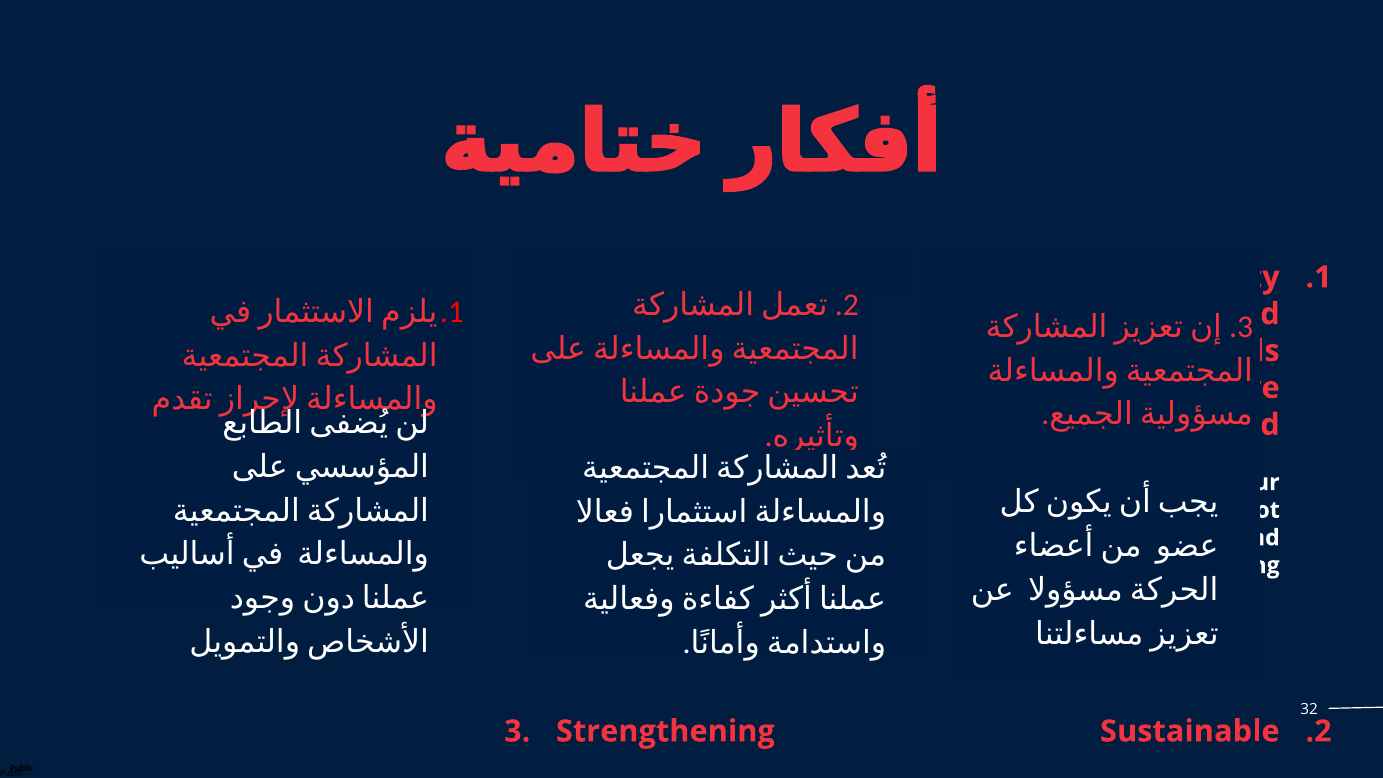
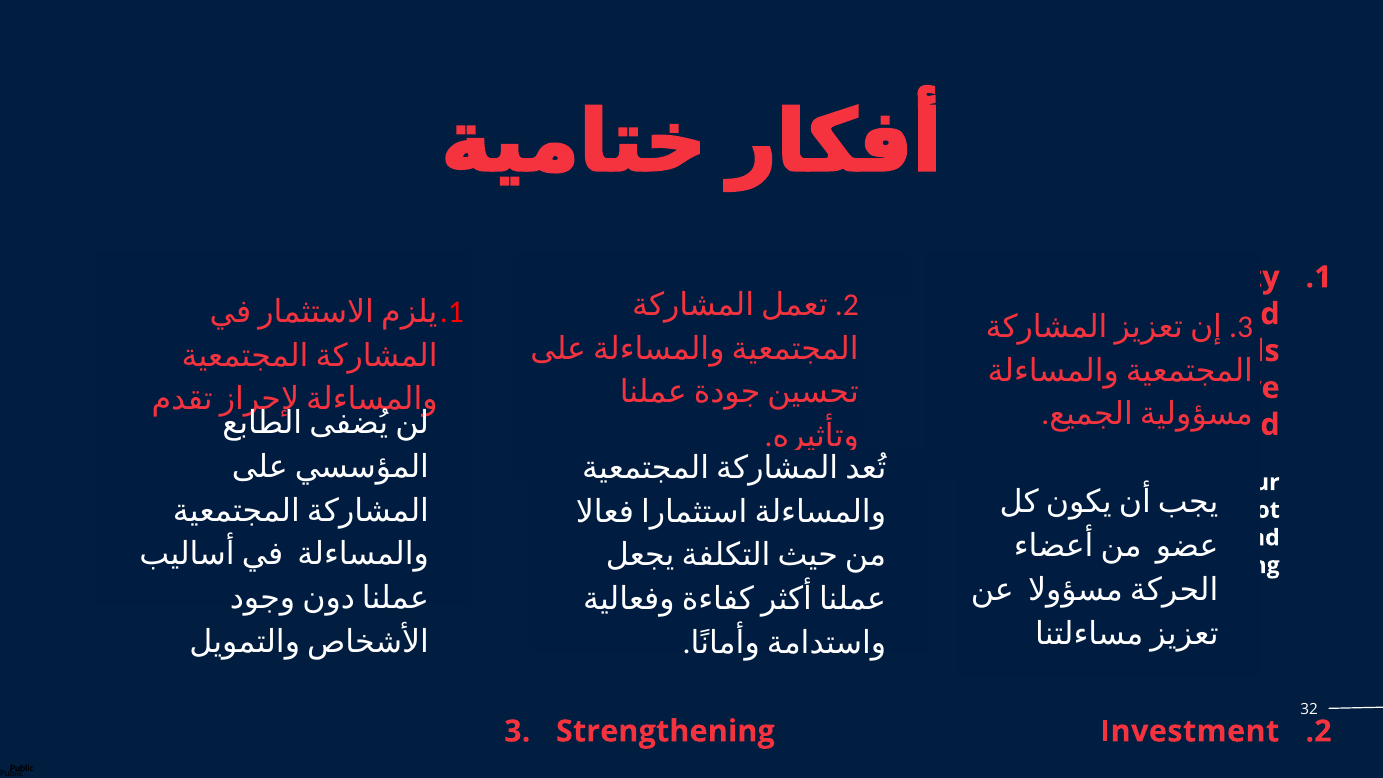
Sustainable: Sustainable -> Investment (1190, 731)
